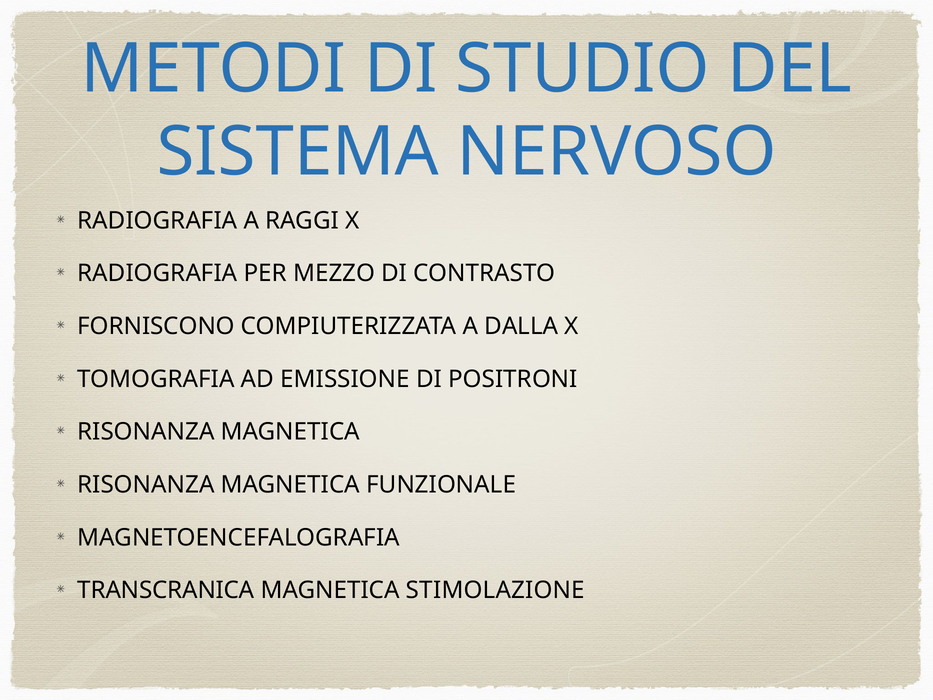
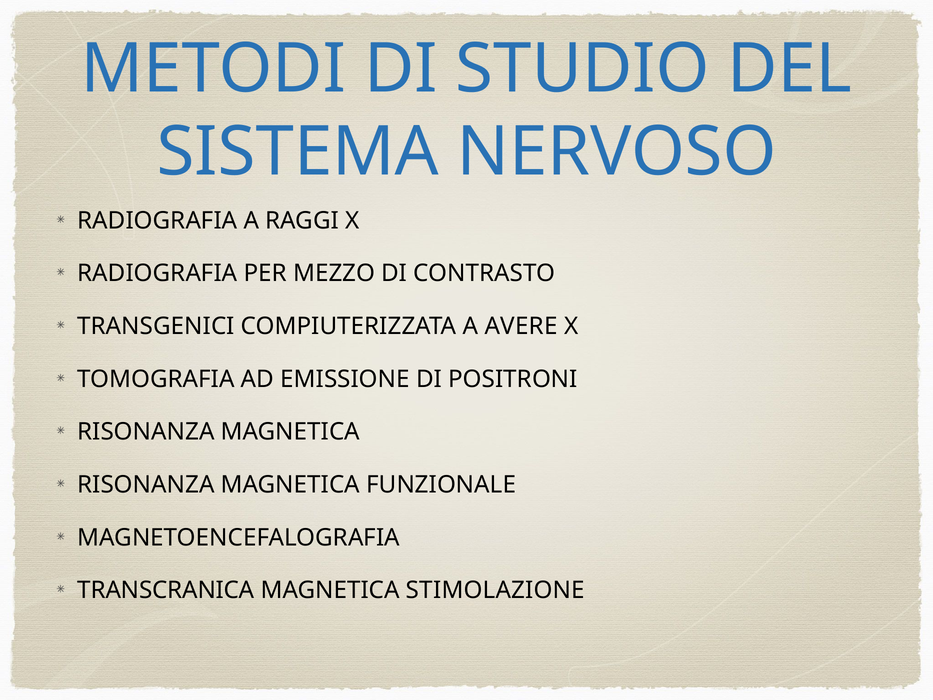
FORNISCONO: FORNISCONO -> TRANSGENICI (156, 326)
DALLA: DALLA -> AVERE (521, 326)
